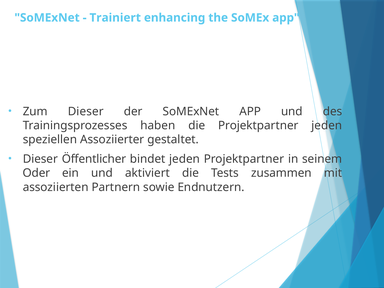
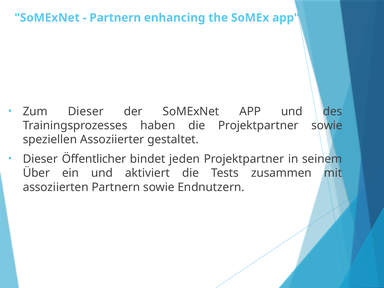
Trainiert: Trainiert -> Partnern (115, 18)
Projektpartner jeden: jeden -> sowie (327, 126)
Oder: Oder -> Über (36, 173)
